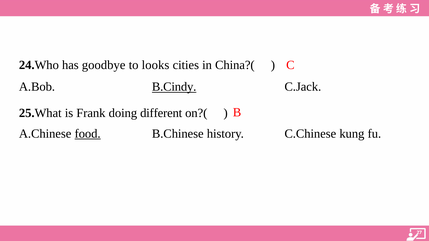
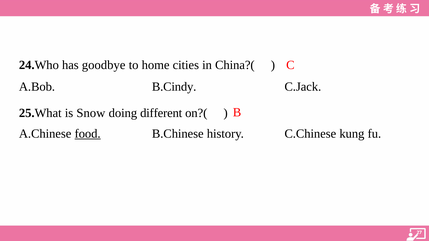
looks: looks -> home (156, 65)
B.Cindy underline: present -> none (174, 87)
Frank: Frank -> Snow (91, 113)
